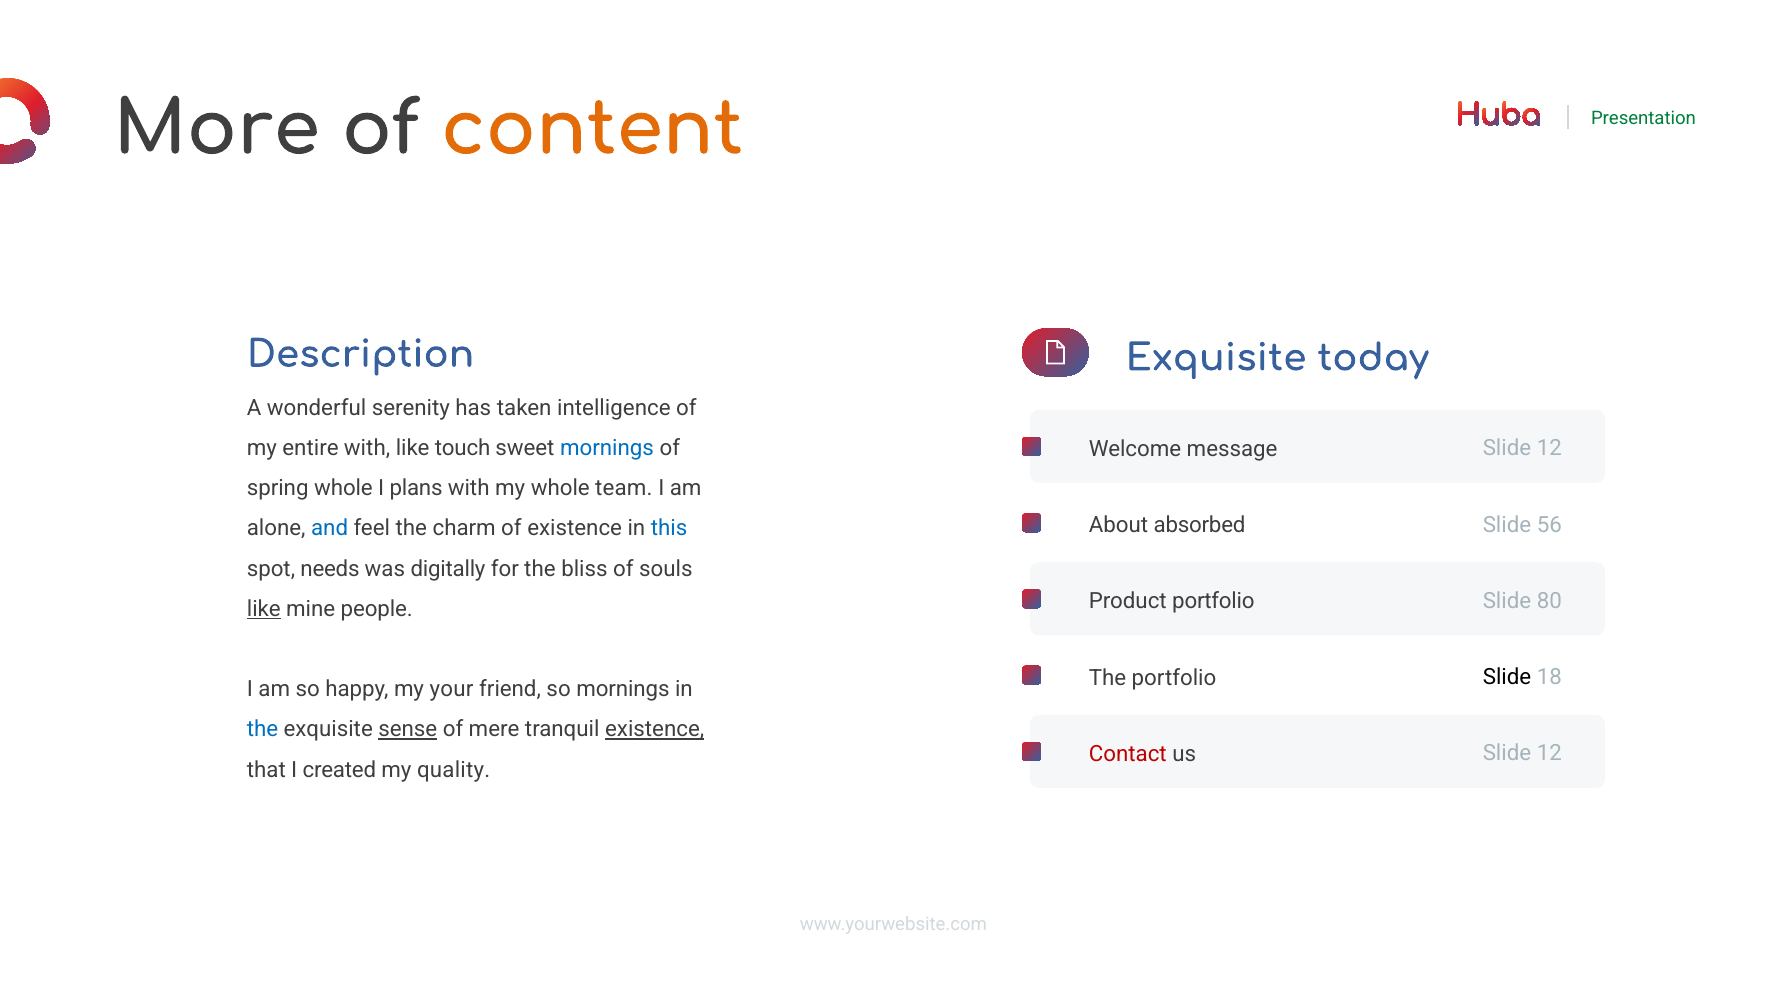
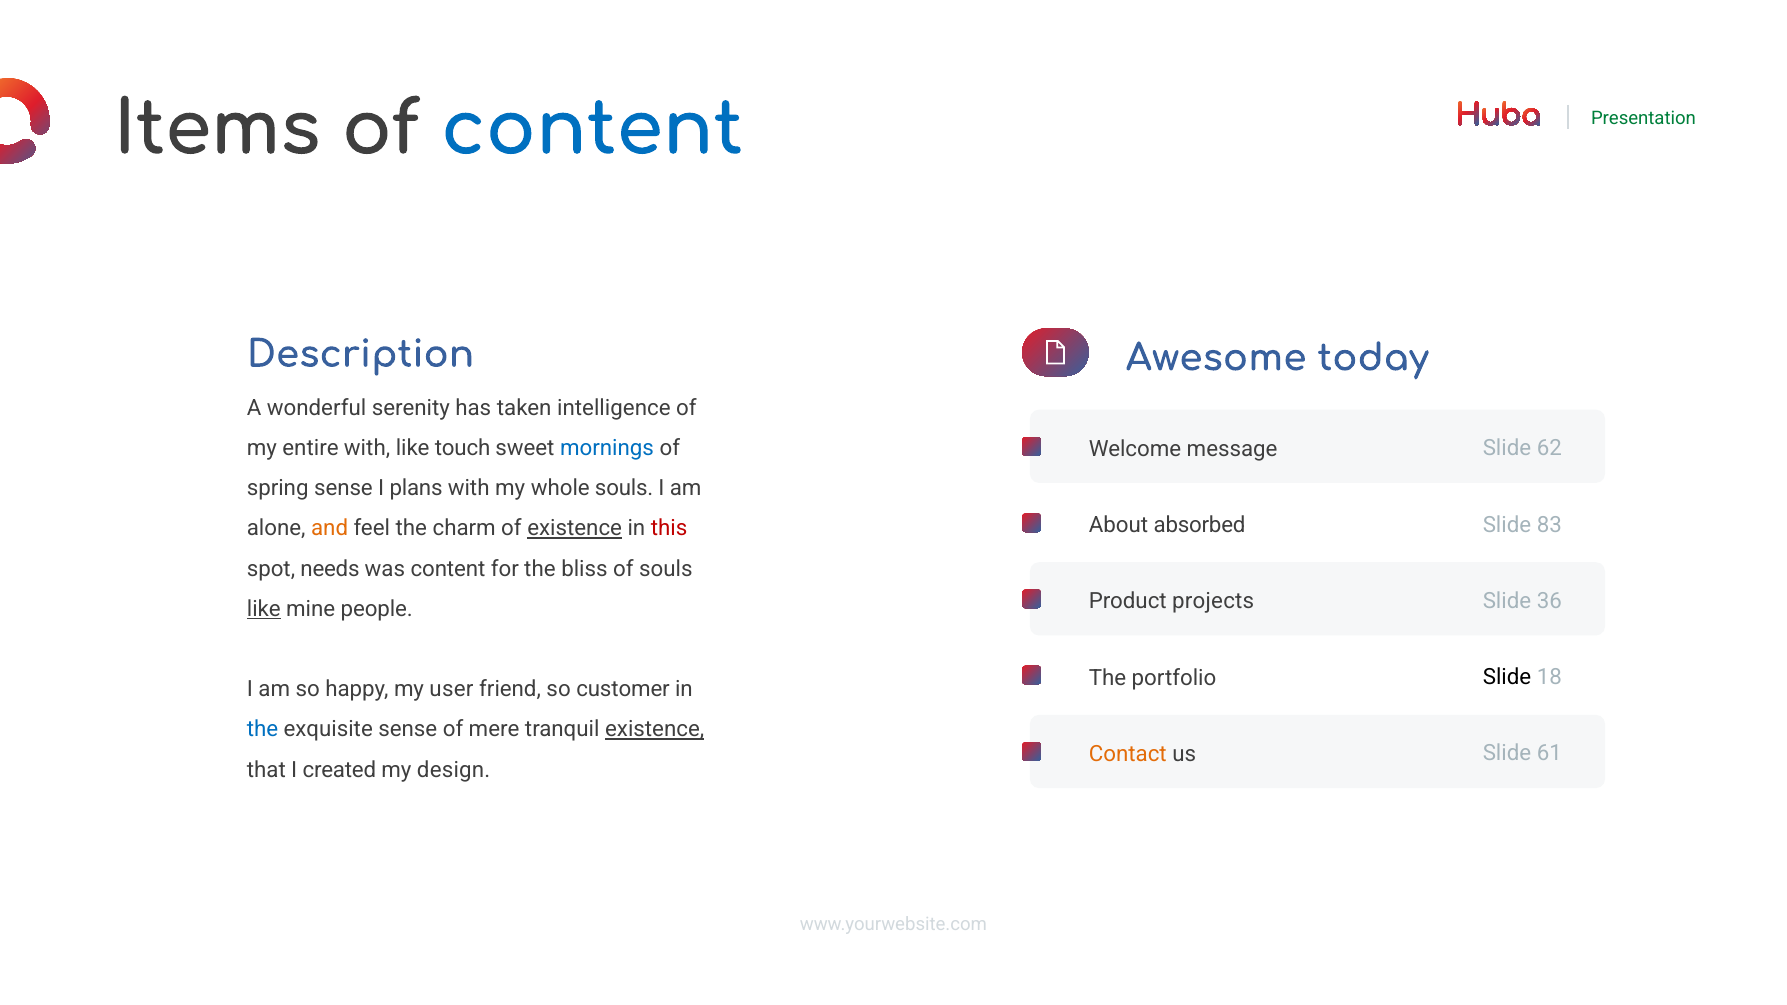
More: More -> Items (217, 129)
content colour: orange -> blue (592, 129)
Description Exquisite: Exquisite -> Awesome (1216, 358)
message Slide 12: 12 -> 62 (1549, 448)
spring whole: whole -> sense (344, 488)
whole team: team -> souls (624, 488)
56: 56 -> 83 (1549, 525)
and colour: blue -> orange (330, 529)
existence underline: none -> present (575, 529)
this colour: blue -> red (669, 529)
was digitally: digitally -> content (448, 569)
Product portfolio: portfolio -> projects (1213, 602)
80: 80 -> 36 (1549, 601)
your: your -> user (451, 689)
so mornings: mornings -> customer (623, 689)
sense underline: present -> none (408, 730)
Contact colour: red -> orange (1128, 754)
us Slide 12: 12 -> 61 (1549, 754)
quality: quality -> design (454, 770)
